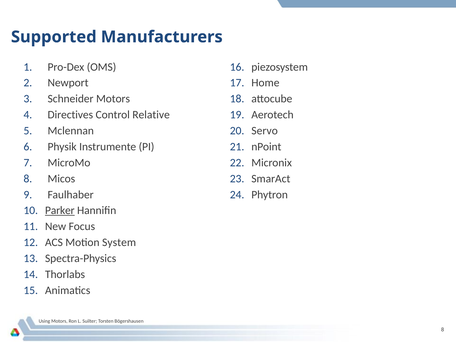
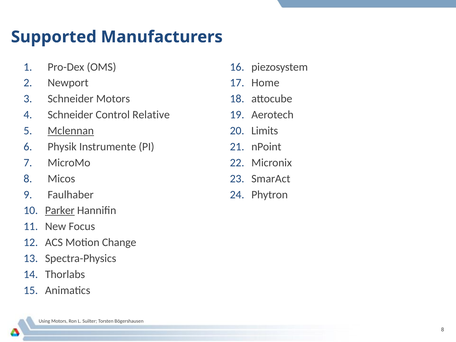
Directives: Directives -> Schneider (70, 115)
Mclennan underline: none -> present (71, 131)
Servo: Servo -> Limits (265, 131)
System: System -> Change (119, 242)
